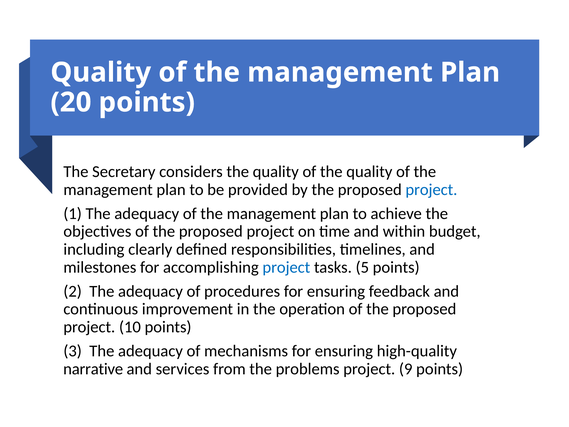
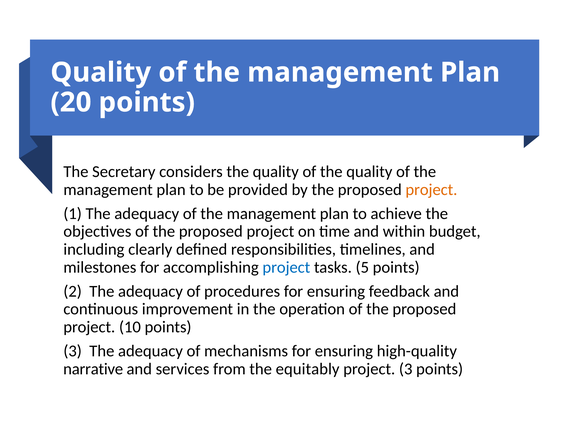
project colour: blue -> orange (431, 190)
problems: problems -> equitably (308, 369)
project 9: 9 -> 3 (406, 369)
